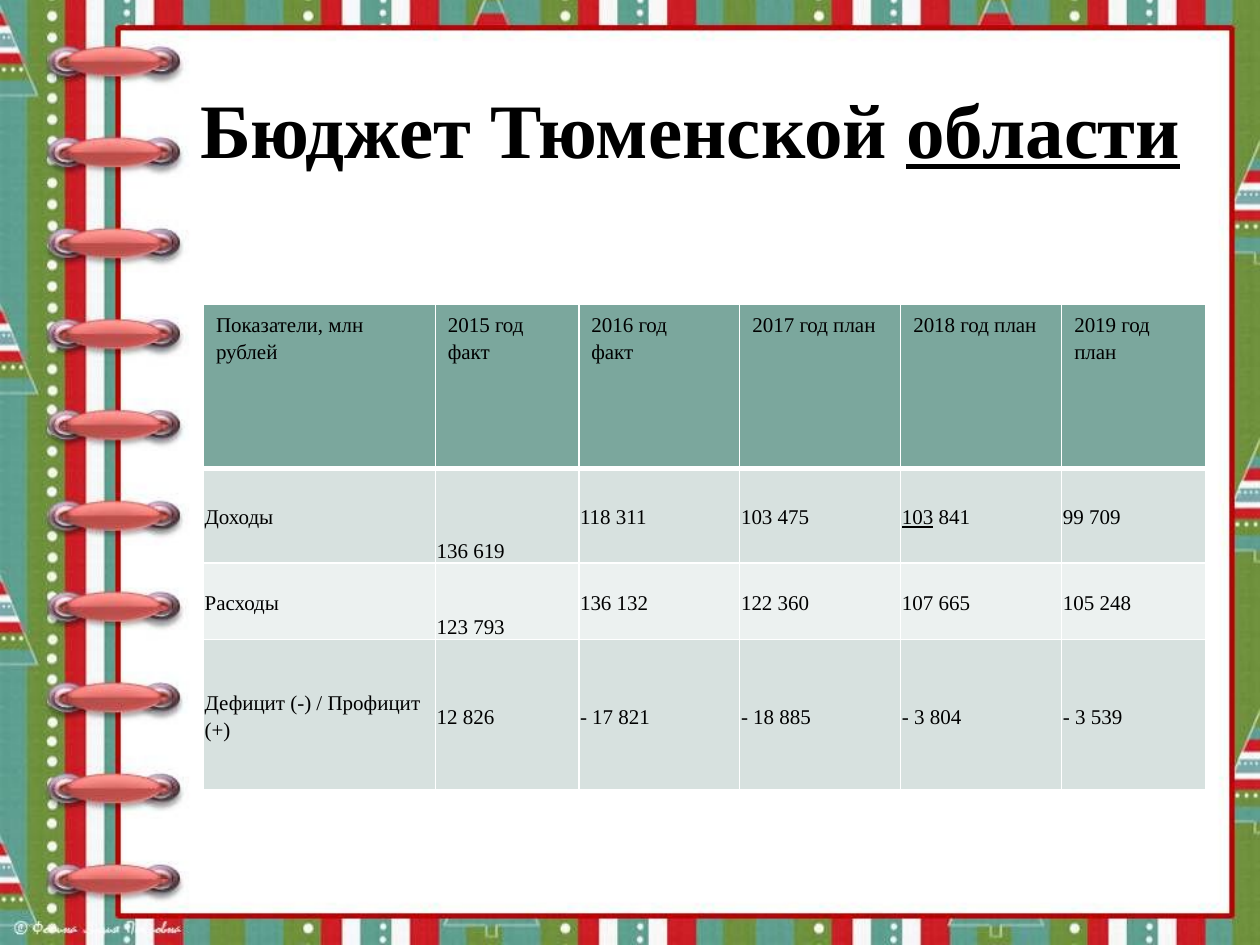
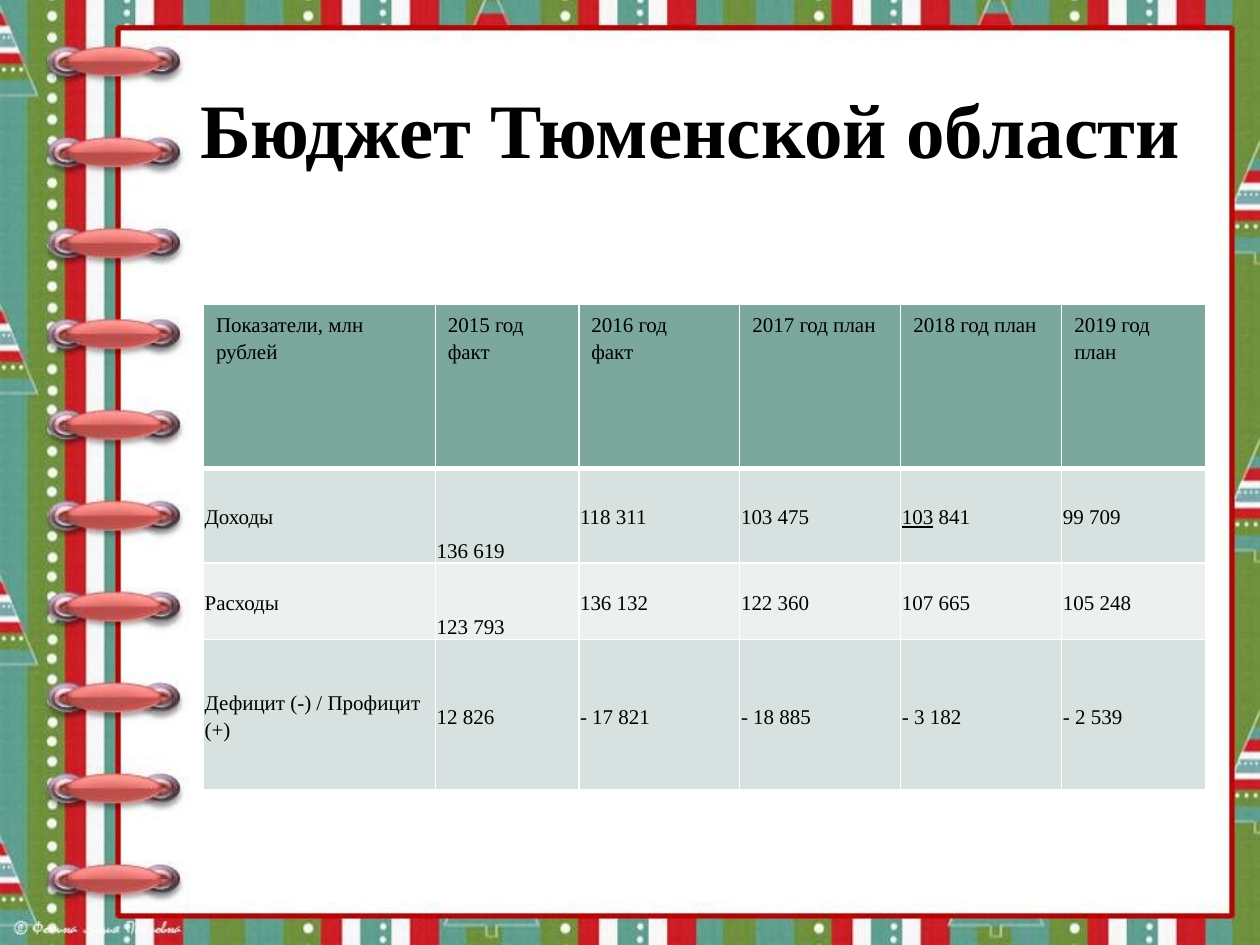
области underline: present -> none (1043, 134)
804: 804 -> 182 (946, 717)
3: 3 -> 2 (1080, 717)
